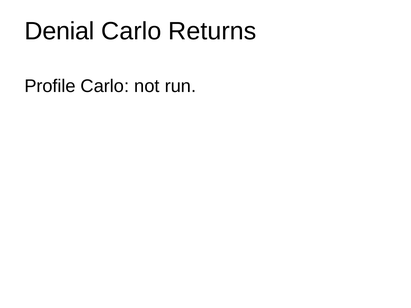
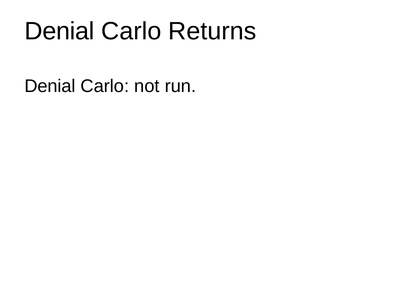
Profile: Profile -> Denial (50, 86)
